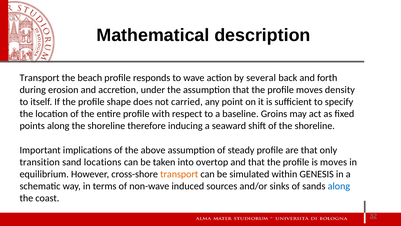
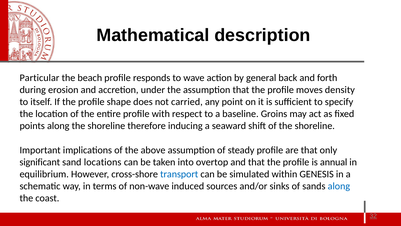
Transport: Transport -> Particular (39, 78)
several: several -> general (261, 78)
transition: transition -> significant (40, 162)
is moves: moves -> annual (334, 162)
transport colour: orange -> blue (179, 174)
